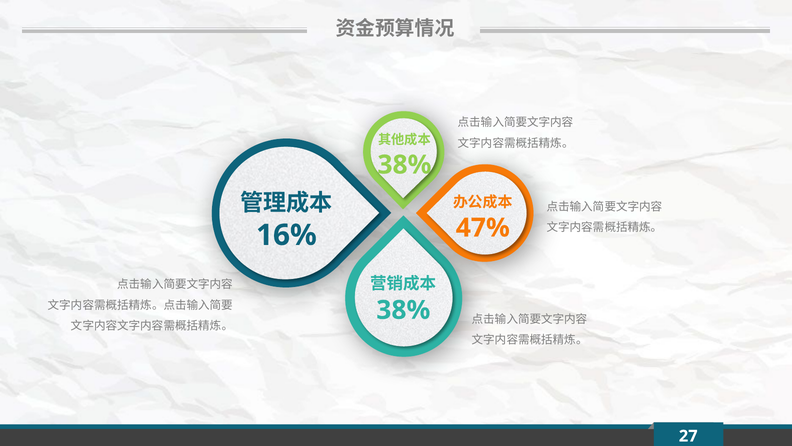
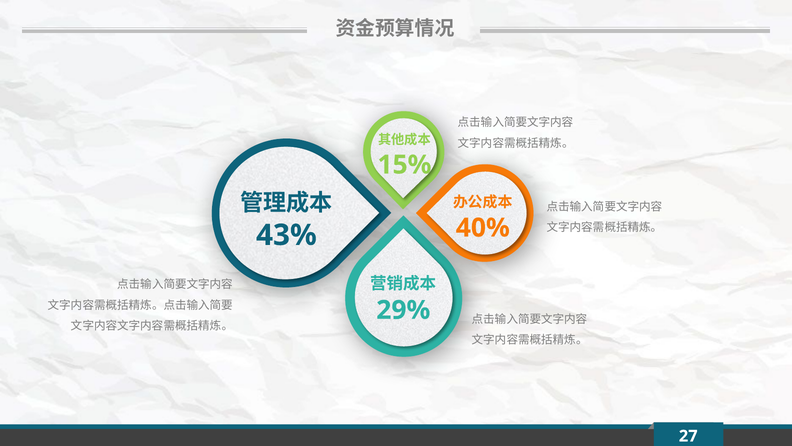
38%: 38% -> 15% (404, 165)
47%: 47% -> 40% (483, 228)
16%: 16% -> 43% (286, 235)
38%: 38% -> 29% (403, 310)
